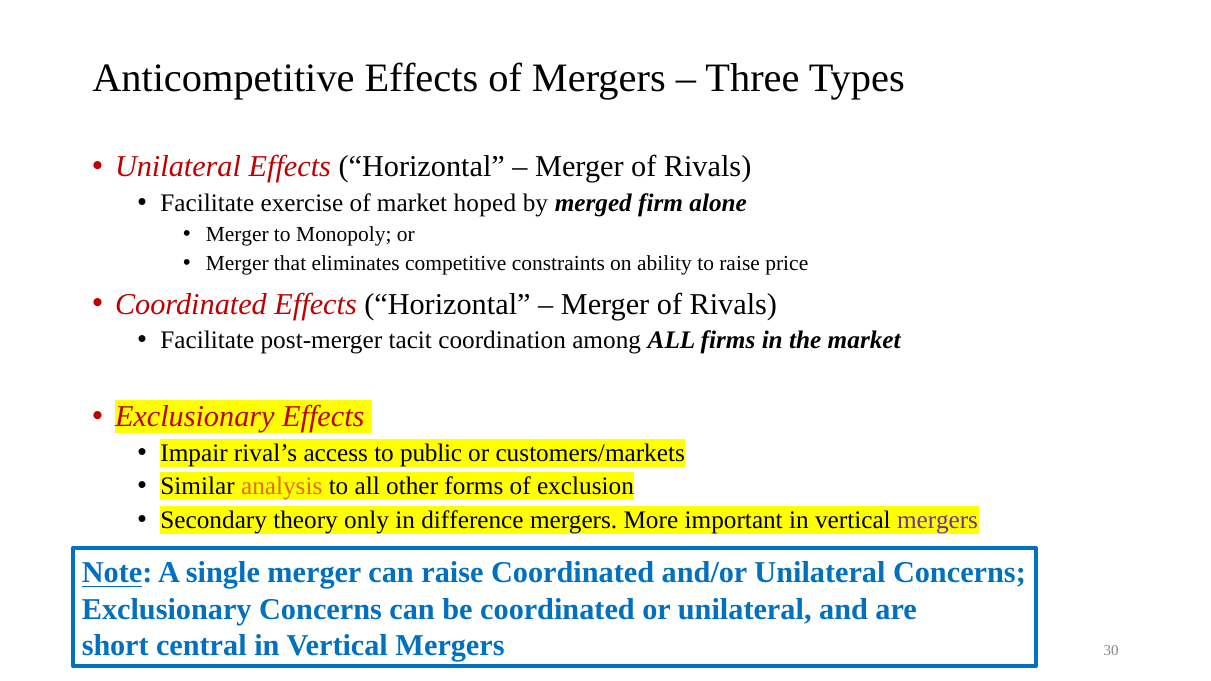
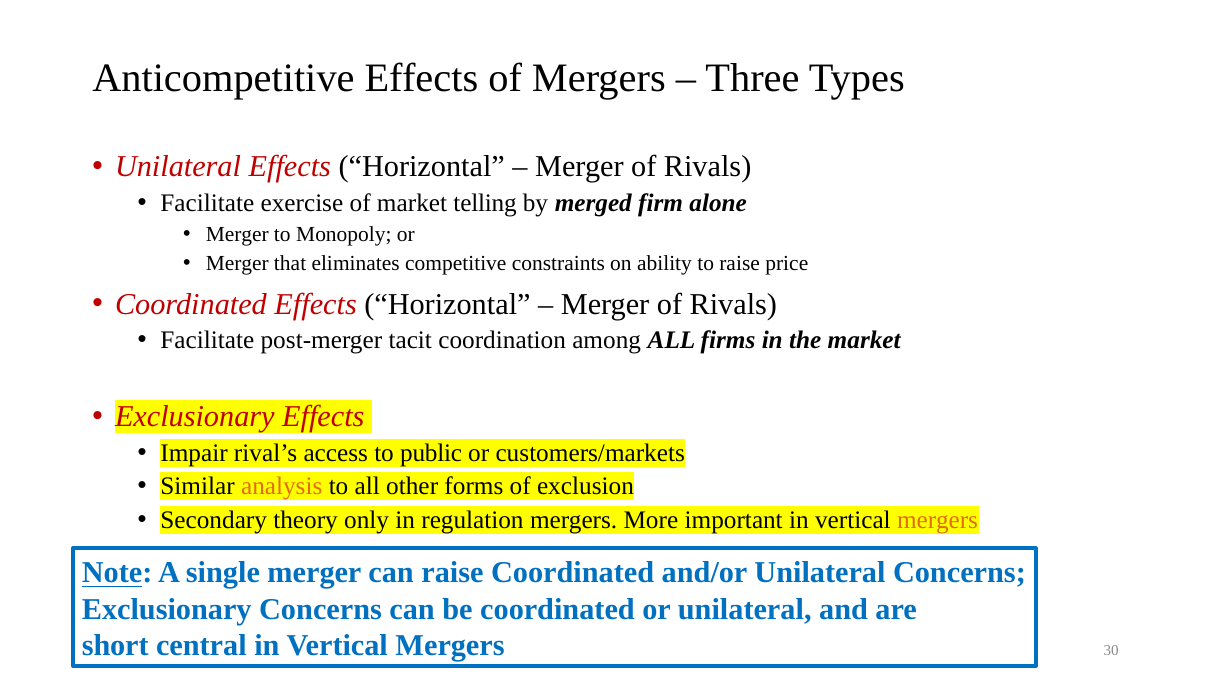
hoped: hoped -> telling (485, 203)
difference: difference -> regulation (472, 520)
mergers colour: purple -> orange (938, 520)
